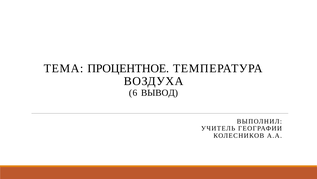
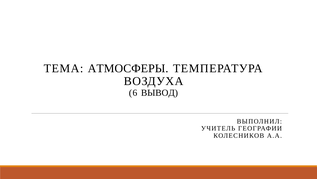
ПРОЦЕНТНОЕ: ПРОЦЕНТНОЕ -> АТМОСФЕРЫ (128, 68)
